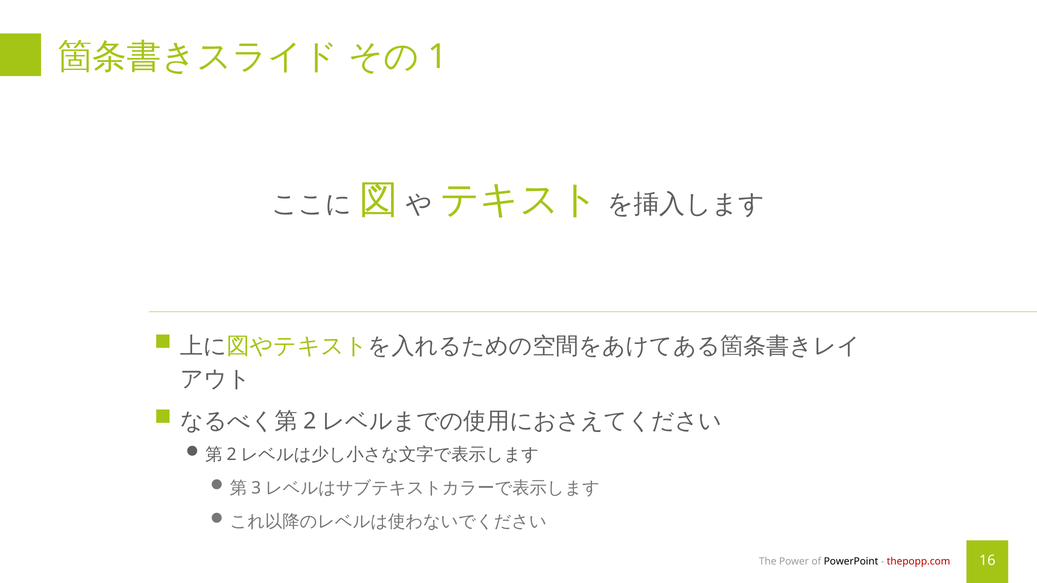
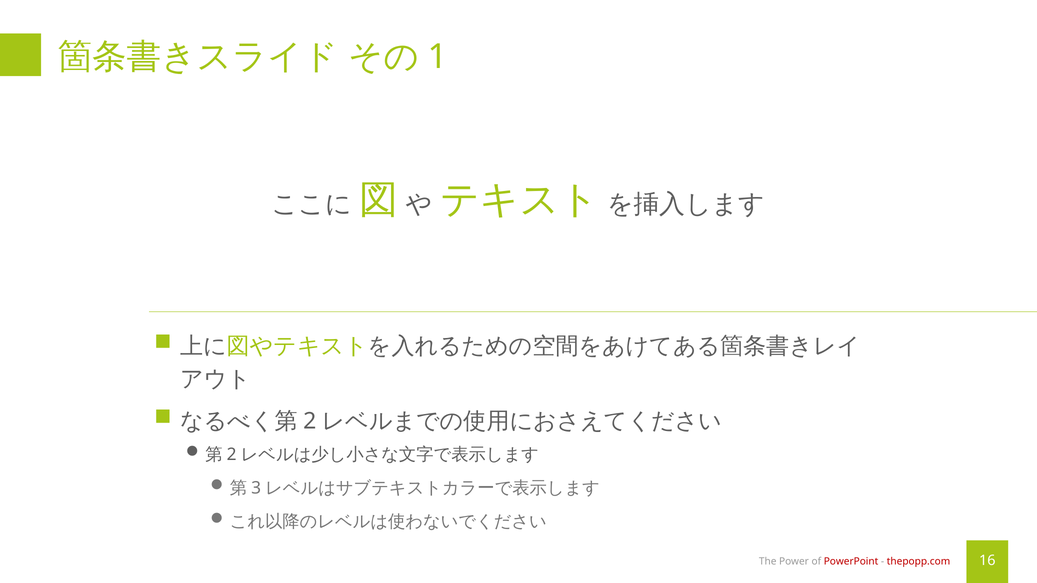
PowerPoint colour: black -> red (851, 562)
